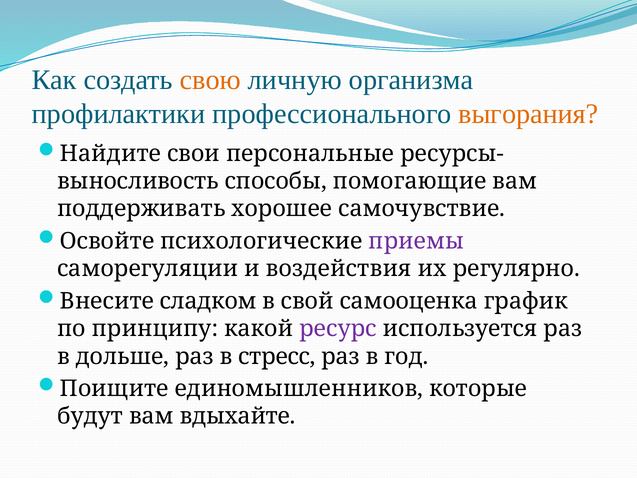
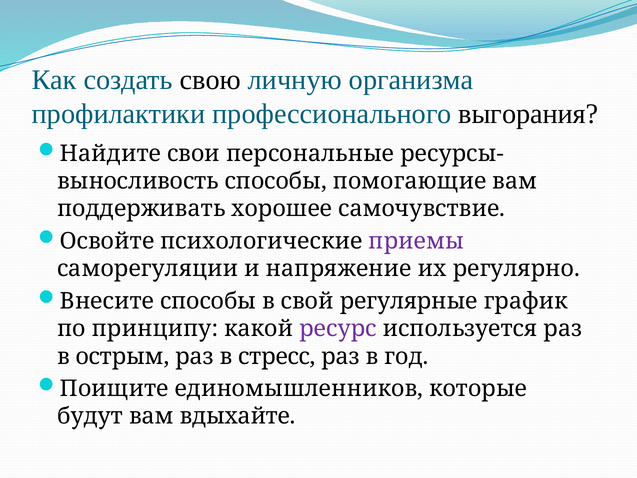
свою colour: orange -> black (210, 80)
выгорания colour: orange -> black (528, 114)
воздействия: воздействия -> напряжение (339, 269)
Внесите сладком: сладком -> способы (208, 301)
самооценка: самооценка -> регулярные (409, 301)
дольше: дольше -> острым (123, 356)
